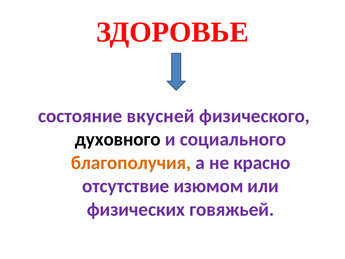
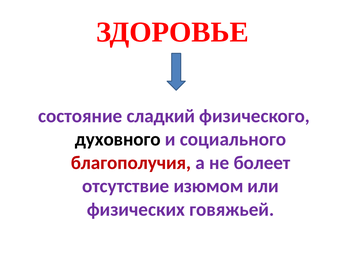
вкусней: вкусней -> сладкий (161, 116)
благополучия colour: orange -> red (131, 163)
красно: красно -> болеет (262, 163)
